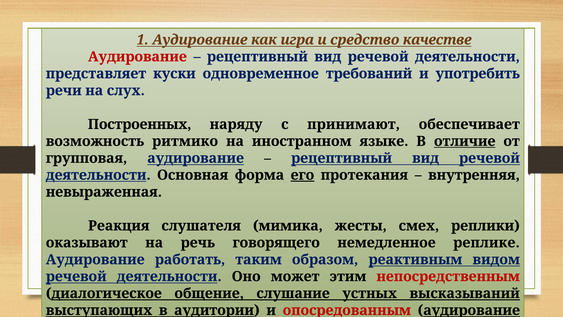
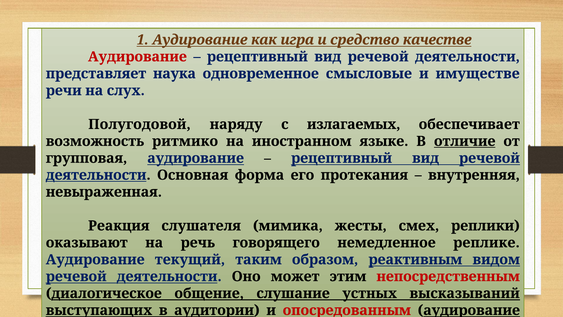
куски: куски -> наука (174, 74)
требований: требований -> смысловые (369, 74)
употребить: употребить -> имуществе (478, 74)
Построенных: Построенных -> Полугодовой (139, 124)
принимают: принимают -> излагаемых (354, 124)
его underline: present -> none (302, 175)
работать: работать -> текущий (190, 259)
